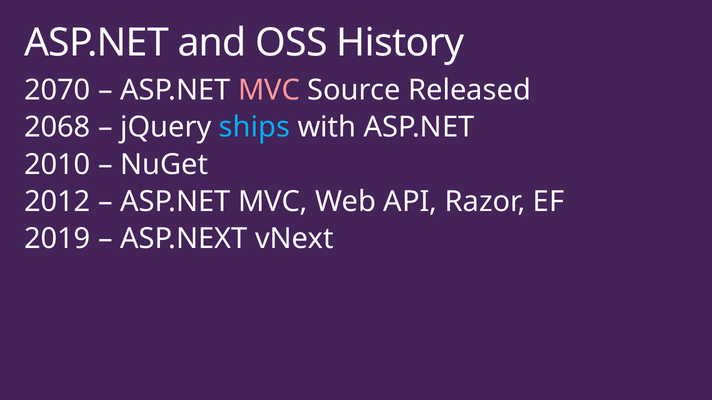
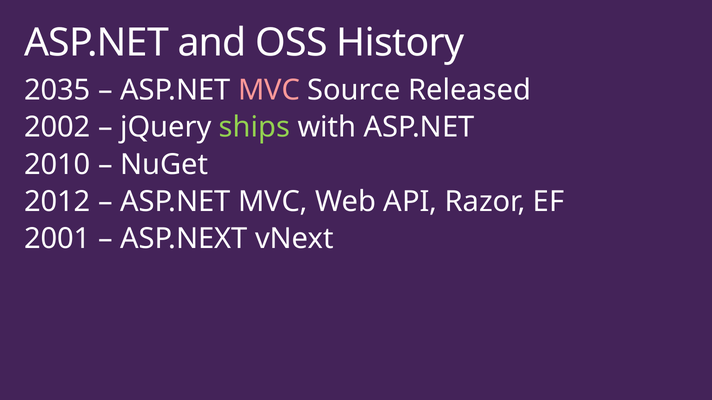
2070: 2070 -> 2035 (57, 90)
2068: 2068 -> 2002 (57, 127)
ships colour: light blue -> light green (255, 127)
2019: 2019 -> 2001 (57, 239)
